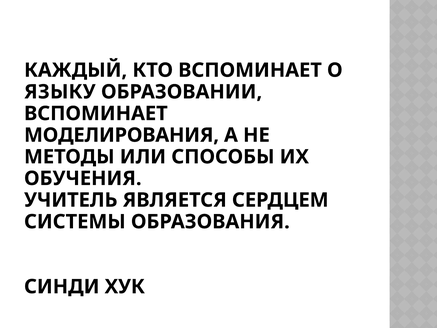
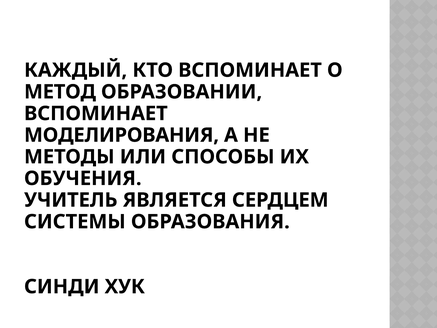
ЯЗЫКУ: ЯЗЫКУ -> МЕТОД (60, 92)
